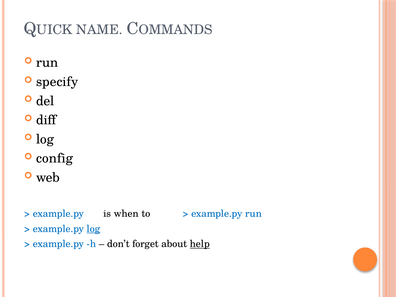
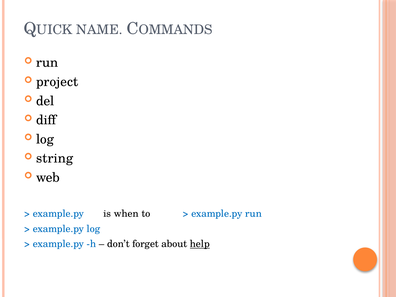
specify: specify -> project (57, 82)
config: config -> string (55, 158)
log underline: present -> none (93, 229)
